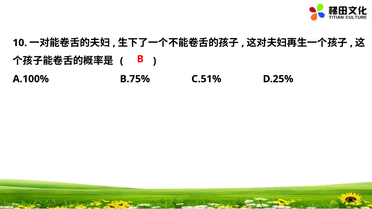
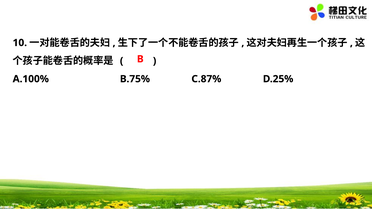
C.51%: C.51% -> C.87% (206, 79)
